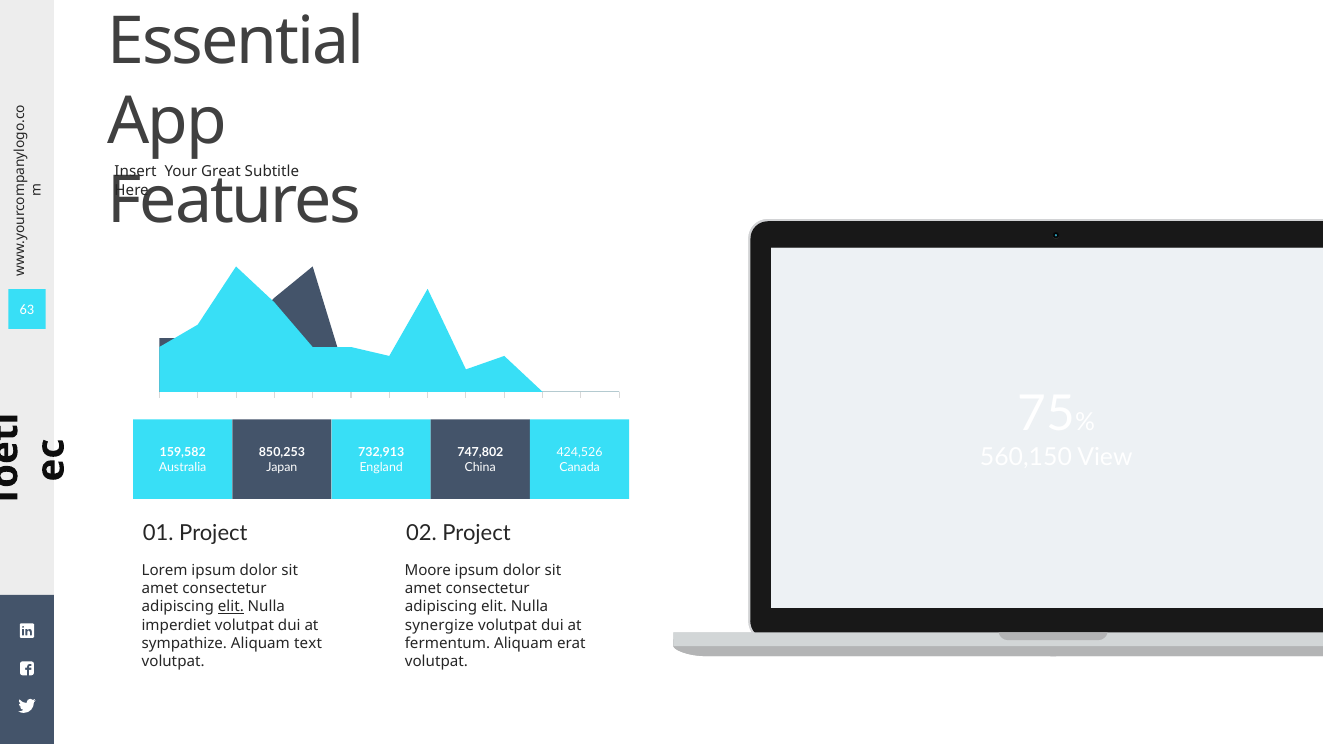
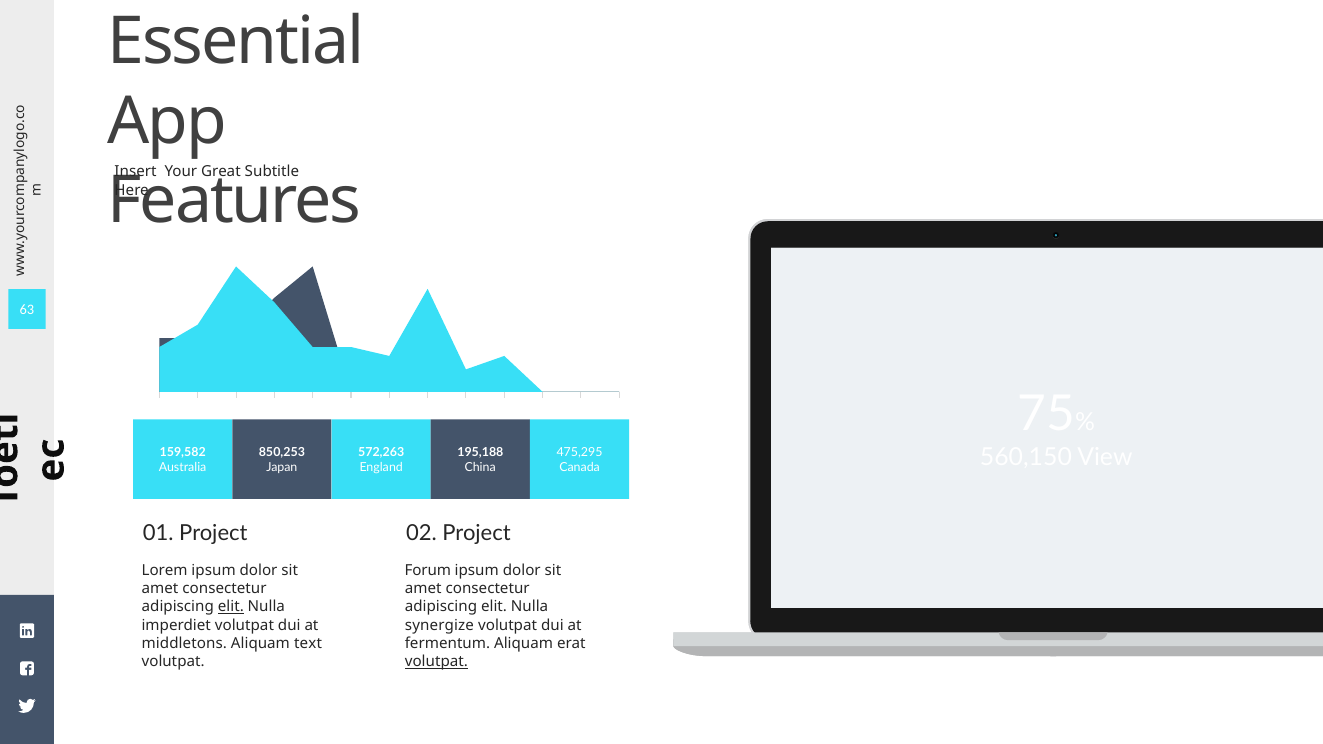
732,913: 732,913 -> 572,263 (381, 453)
747,802: 747,802 -> 195,188 (480, 453)
424,526: 424,526 -> 475,295 (580, 453)
Moore: Moore -> Forum (428, 571)
sympathize: sympathize -> middletons (184, 644)
volutpat underline: none -> present (436, 662)
